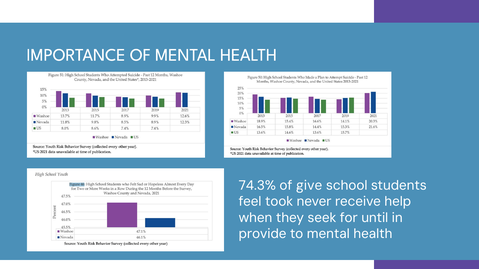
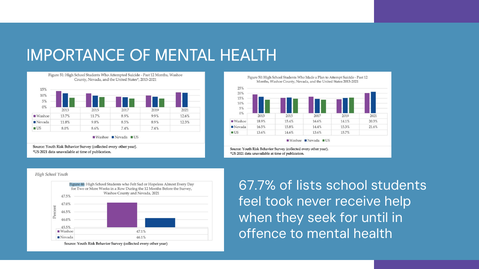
74.3%: 74.3% -> 67.7% (257, 186)
give: give -> lists (309, 186)
provide: provide -> offence (263, 234)
